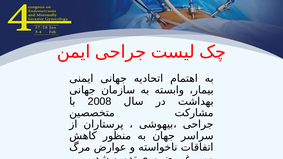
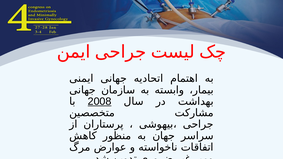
2008 underline: none -> present (100, 101)
